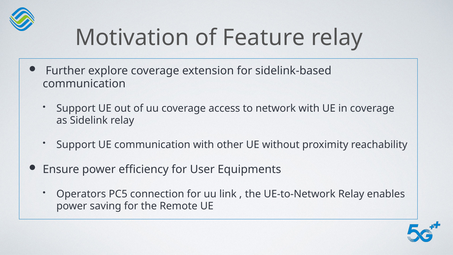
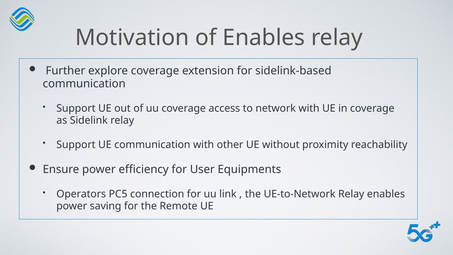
of Feature: Feature -> Enables (264, 38)
